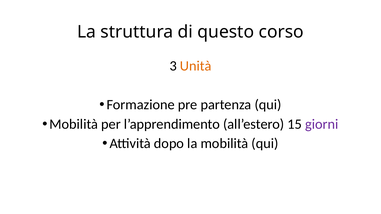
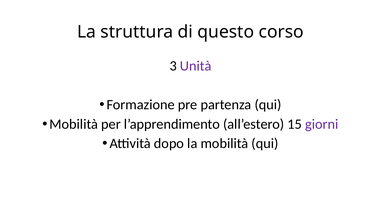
Unità colour: orange -> purple (196, 66)
